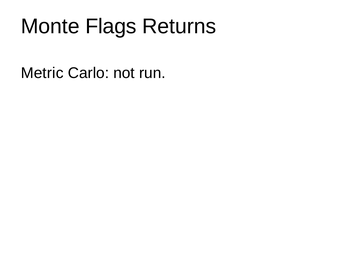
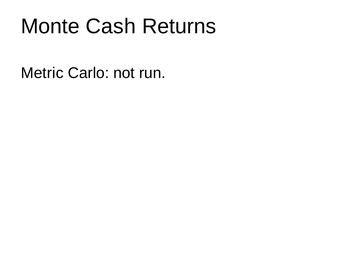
Flags: Flags -> Cash (111, 26)
